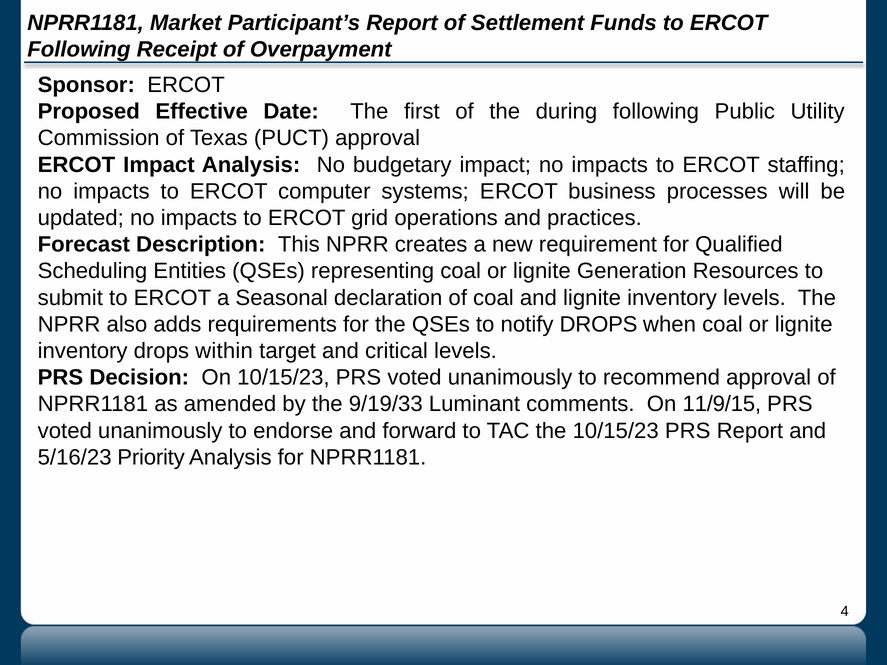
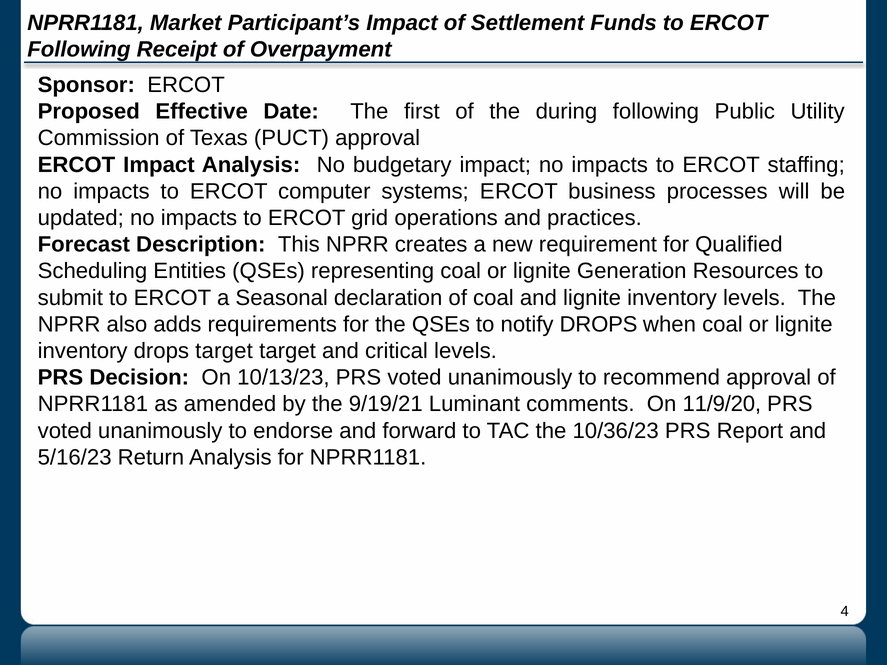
Participant’s Report: Report -> Impact (402, 23)
drops within: within -> target (224, 351)
On 10/15/23: 10/15/23 -> 10/13/23 (283, 378)
9/19/33: 9/19/33 -> 9/19/21 (386, 404)
11/9/15: 11/9/15 -> 11/9/20 (722, 404)
the 10/15/23: 10/15/23 -> 10/36/23 (616, 431)
Priority: Priority -> Return (151, 458)
